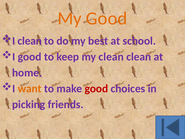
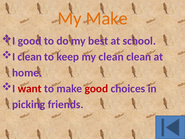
My Good: Good -> Make (107, 18)
I clean: clean -> good (30, 41)
I good: good -> clean (30, 57)
want colour: orange -> red (30, 88)
